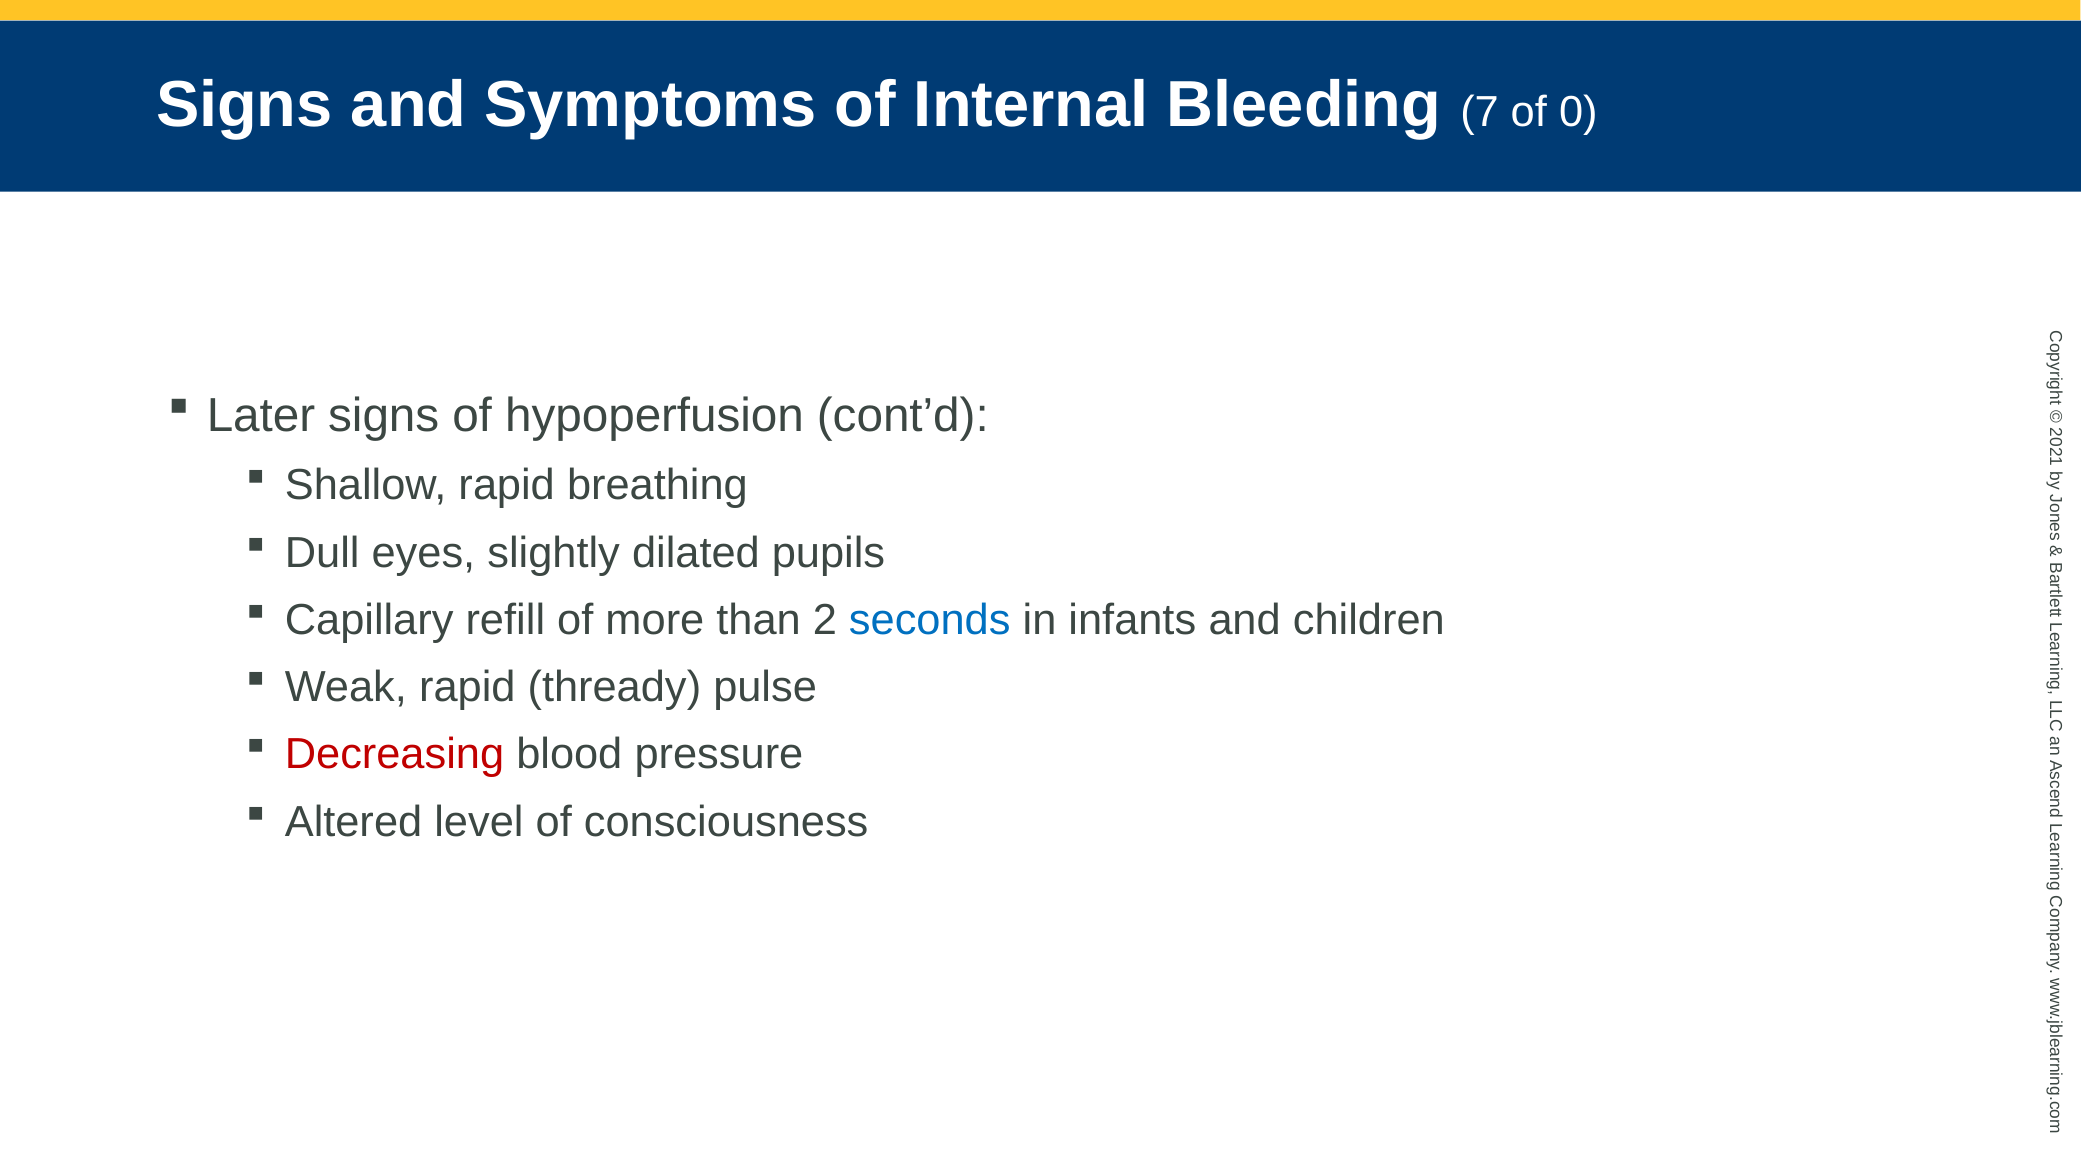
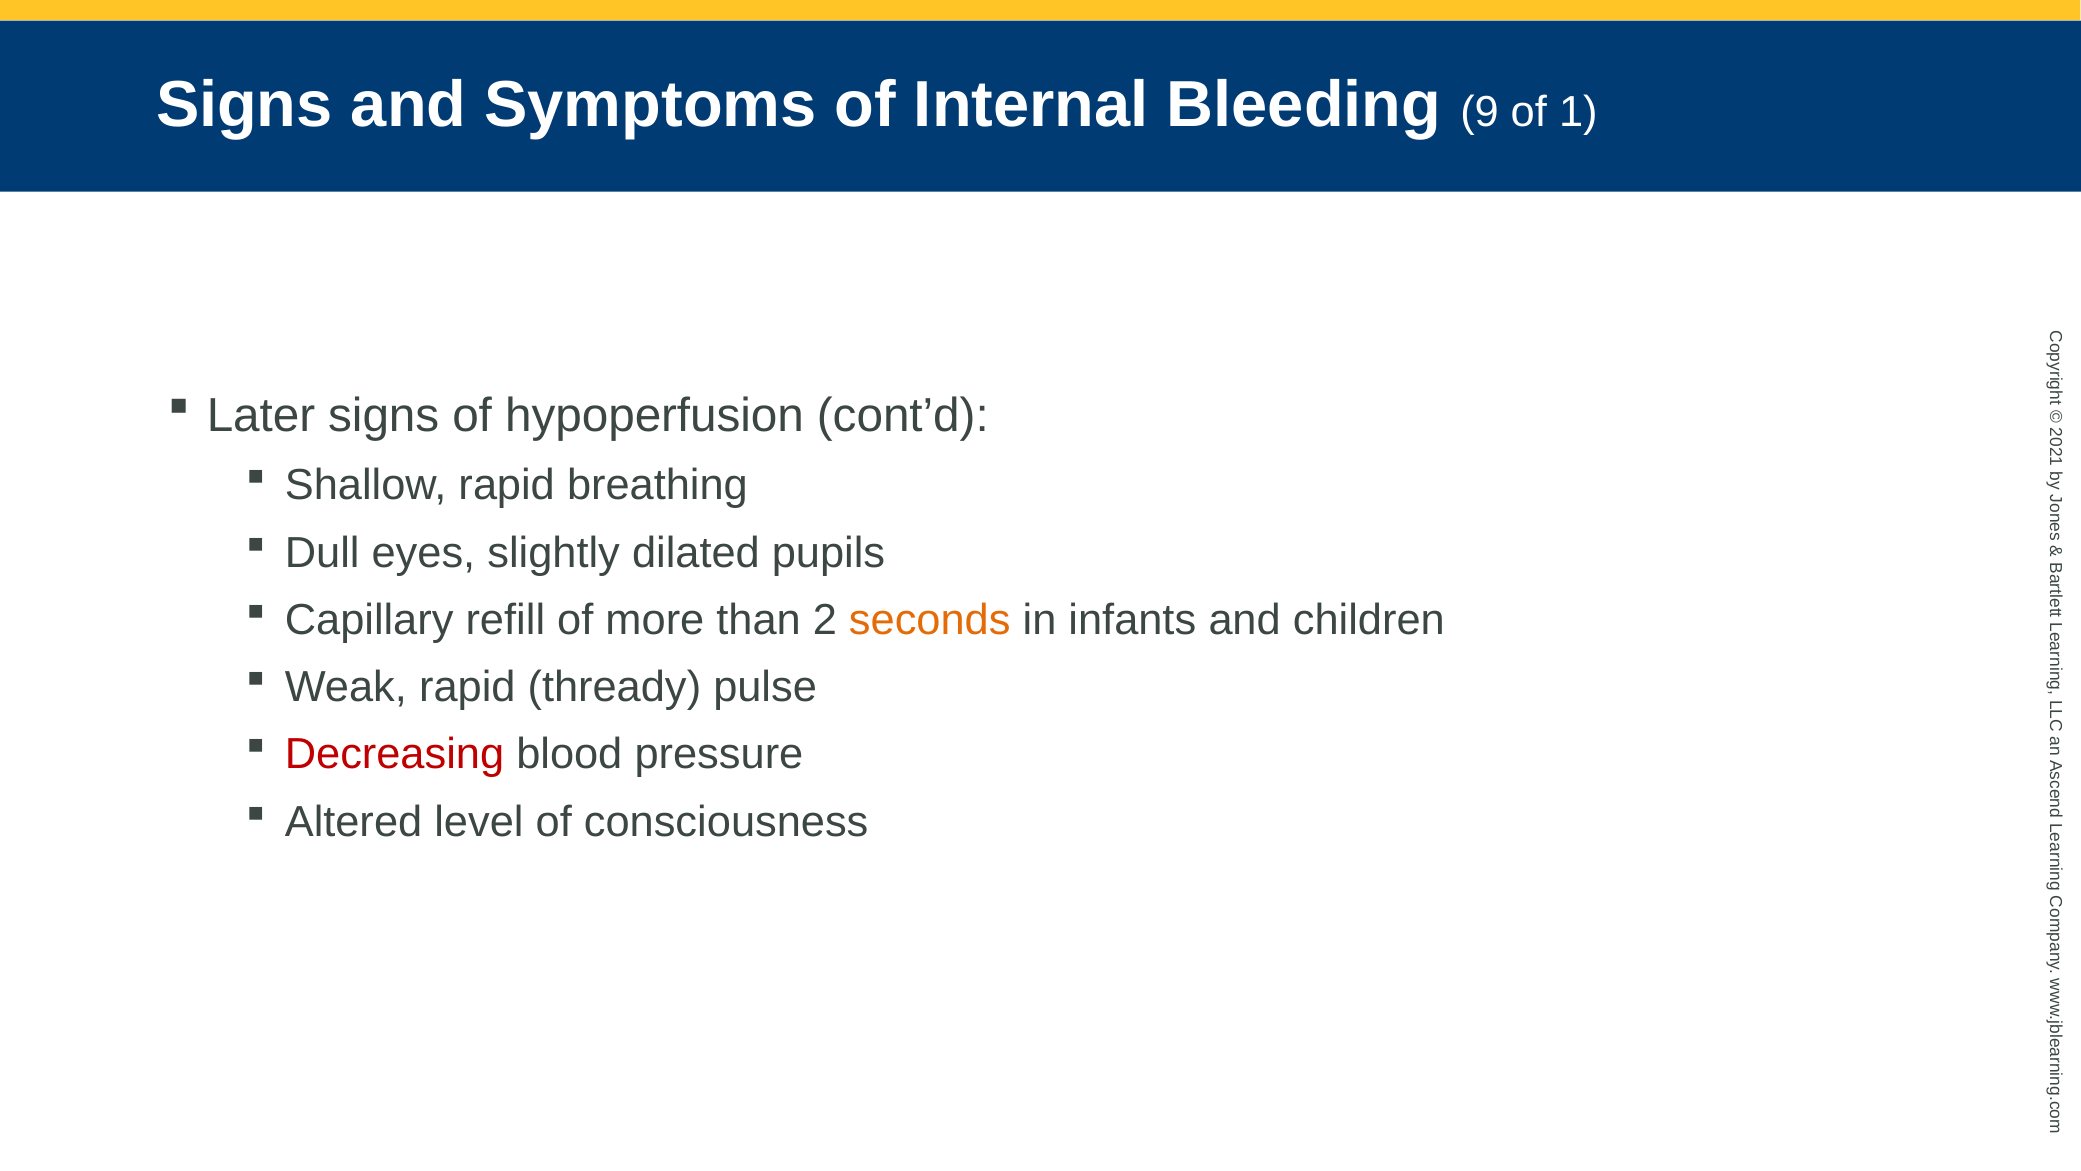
7: 7 -> 9 (1480, 112)
of 0: 0 -> 1 (1578, 112)
seconds colour: blue -> orange (930, 620)
